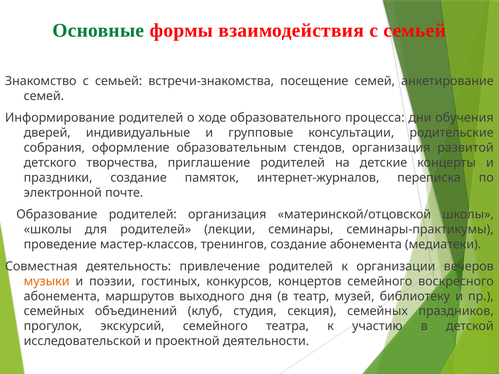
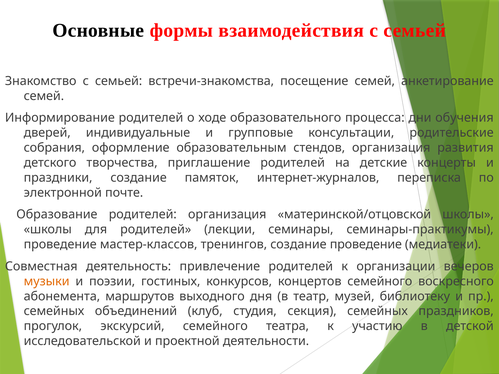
Основные colour: green -> black (98, 30)
развитой: развитой -> развития (466, 148)
создание абонемента: абонемента -> проведение (366, 245)
